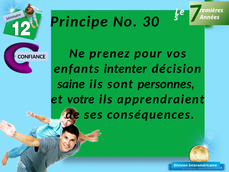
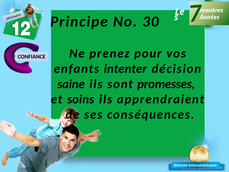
personnes: personnes -> promesses (166, 84)
votre: votre -> soins (81, 99)
